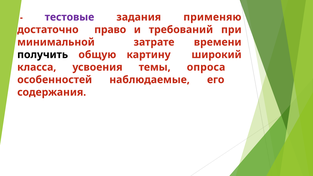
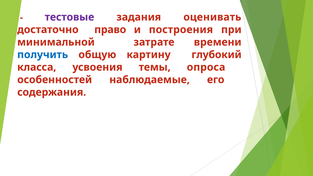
применяю: применяю -> оценивать (212, 17)
требований: требований -> построения (181, 30)
получить colour: black -> blue (43, 55)
широкий: широкий -> глубокий (217, 55)
